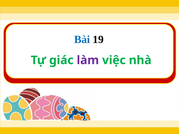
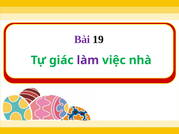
Bài colour: blue -> purple (82, 40)
